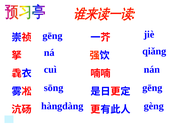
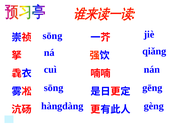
gēng: gēng -> sōng (52, 36)
